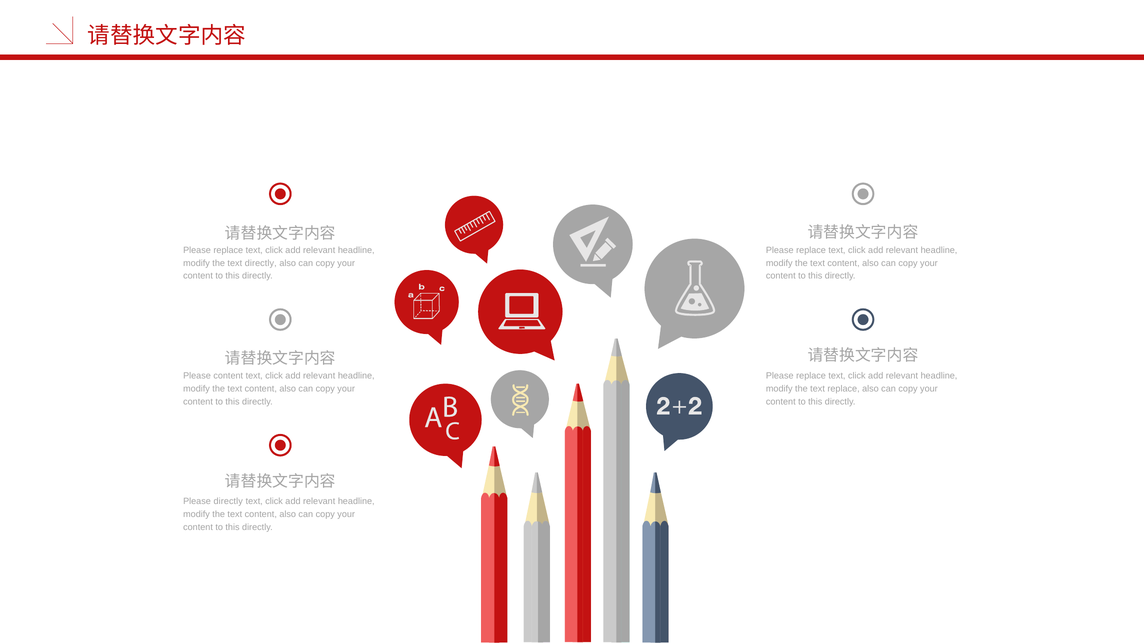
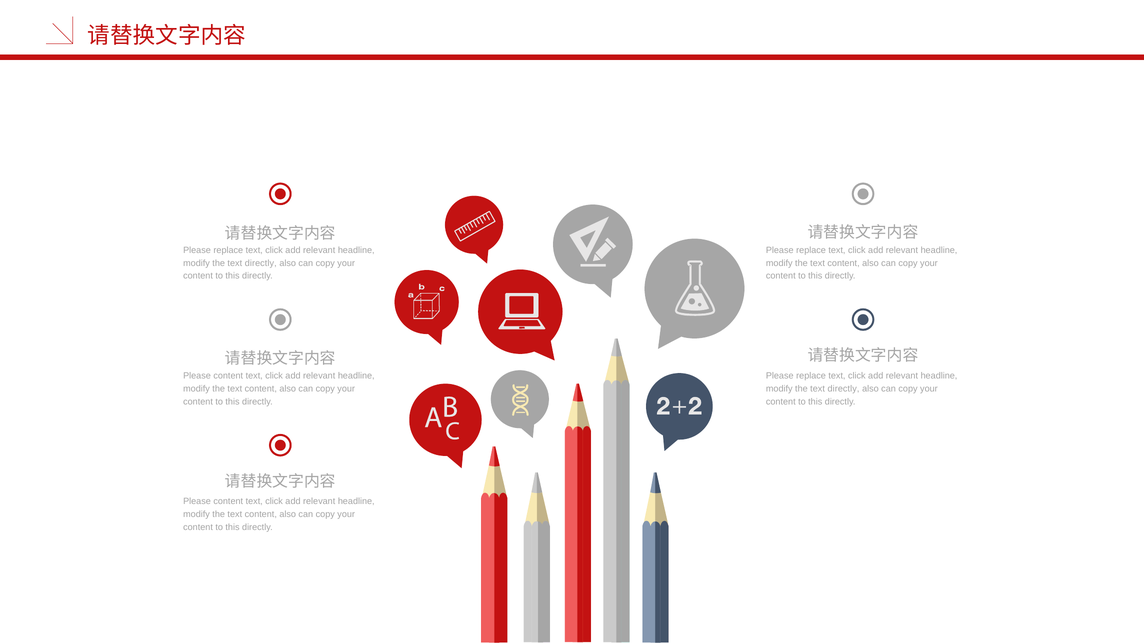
replace: replace -> directly (843, 389)
directly: directly -> content (228, 502)
